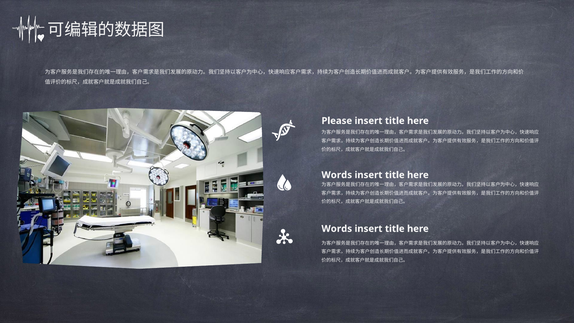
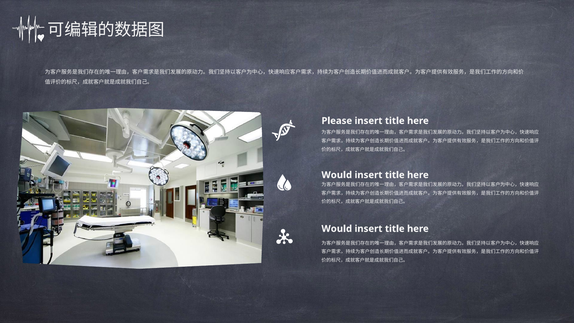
Words: Words -> Would (337, 175)
Words: Words -> Would (337, 229)
